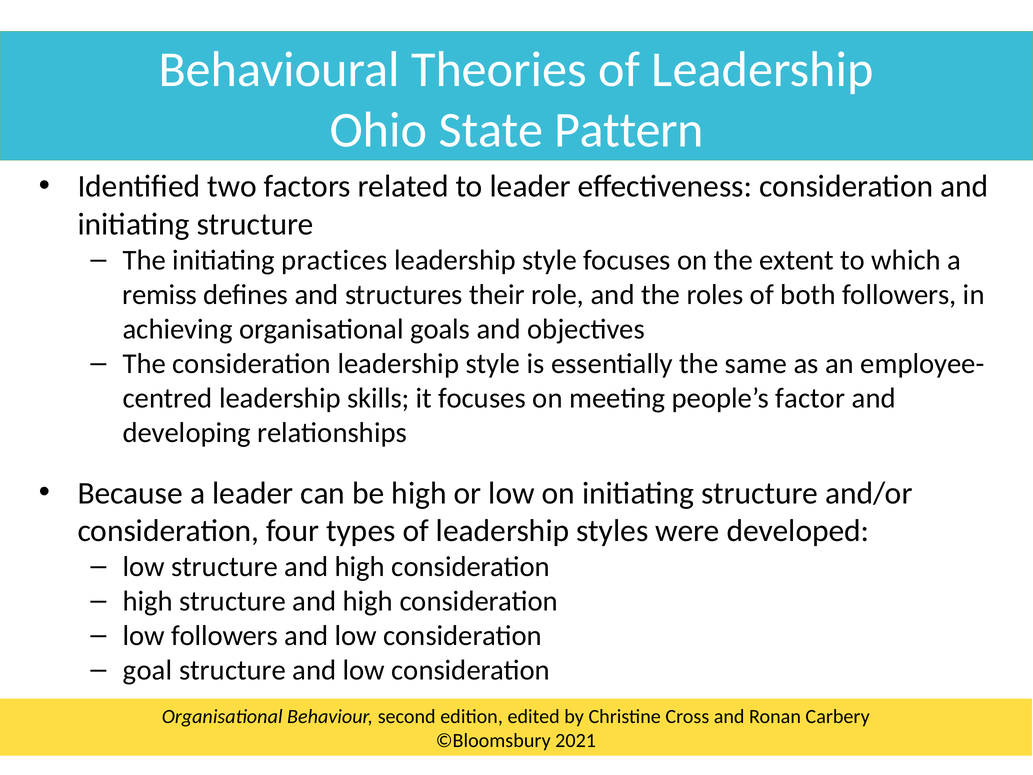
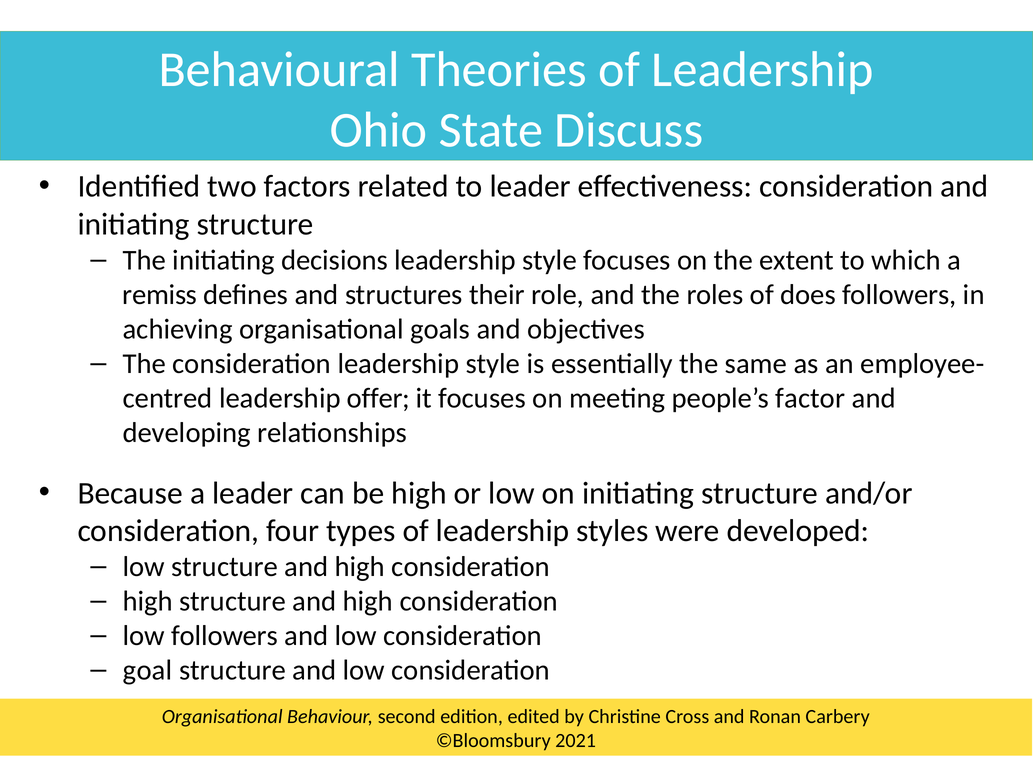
Pattern: Pattern -> Discuss (629, 130)
practices: practices -> decisions (335, 260)
both: both -> does (808, 295)
skills: skills -> offer (378, 398)
